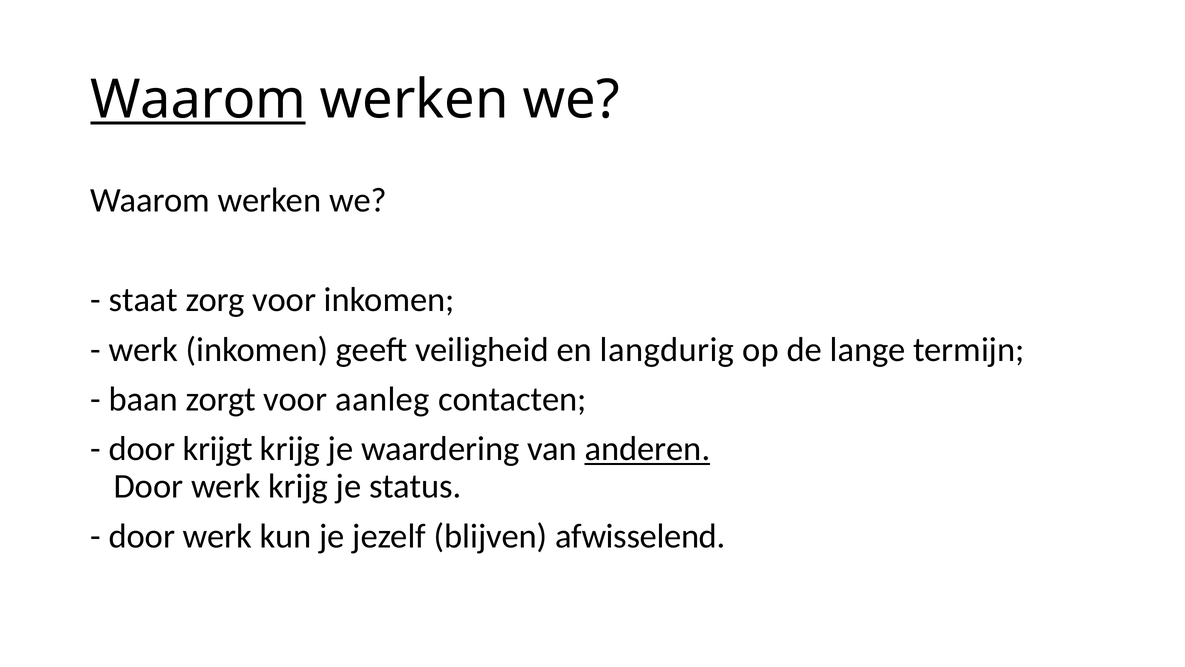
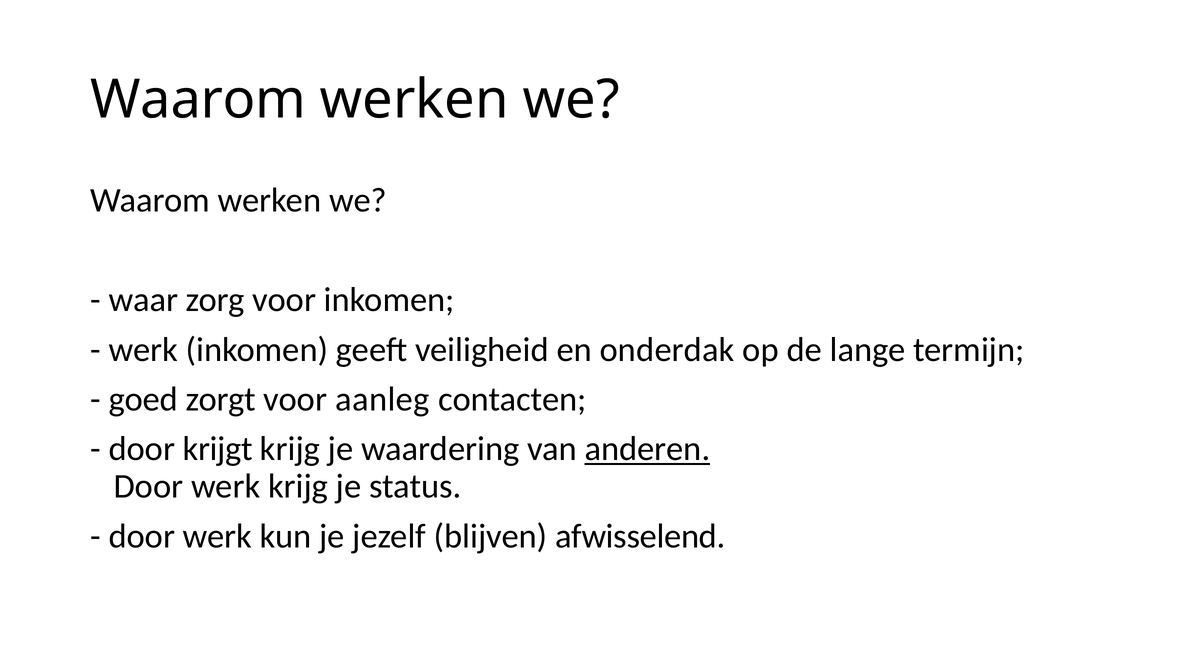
Waarom underline: present -> none (198, 100)
staat: staat -> waar (143, 300)
langdurig: langdurig -> onderdak (667, 349)
baan: baan -> goed (143, 399)
